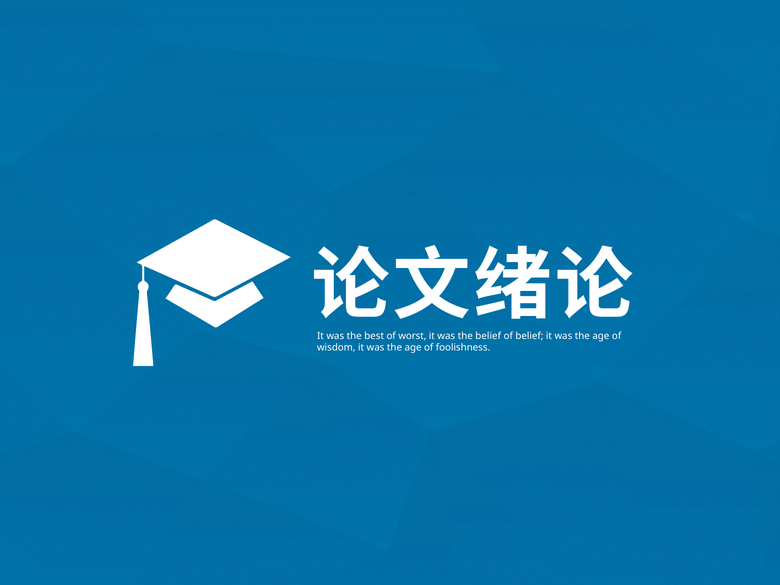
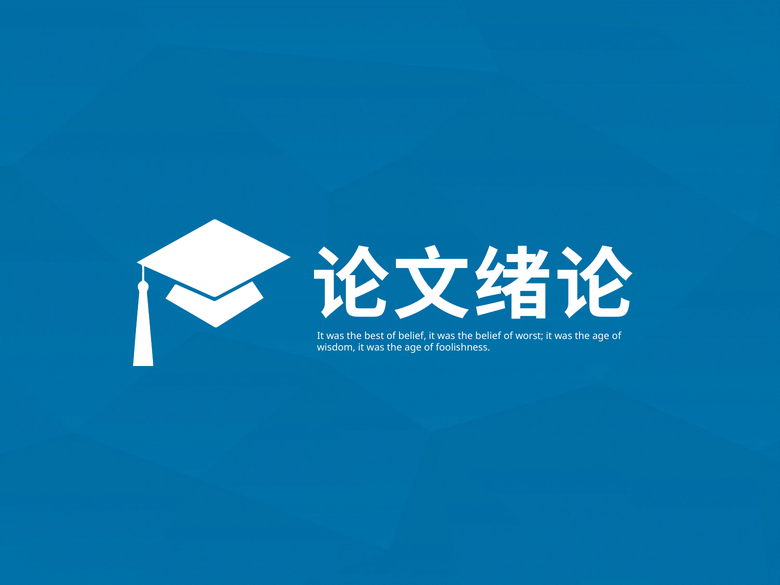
of worst: worst -> belief (412, 336)
of belief: belief -> worst (529, 336)
